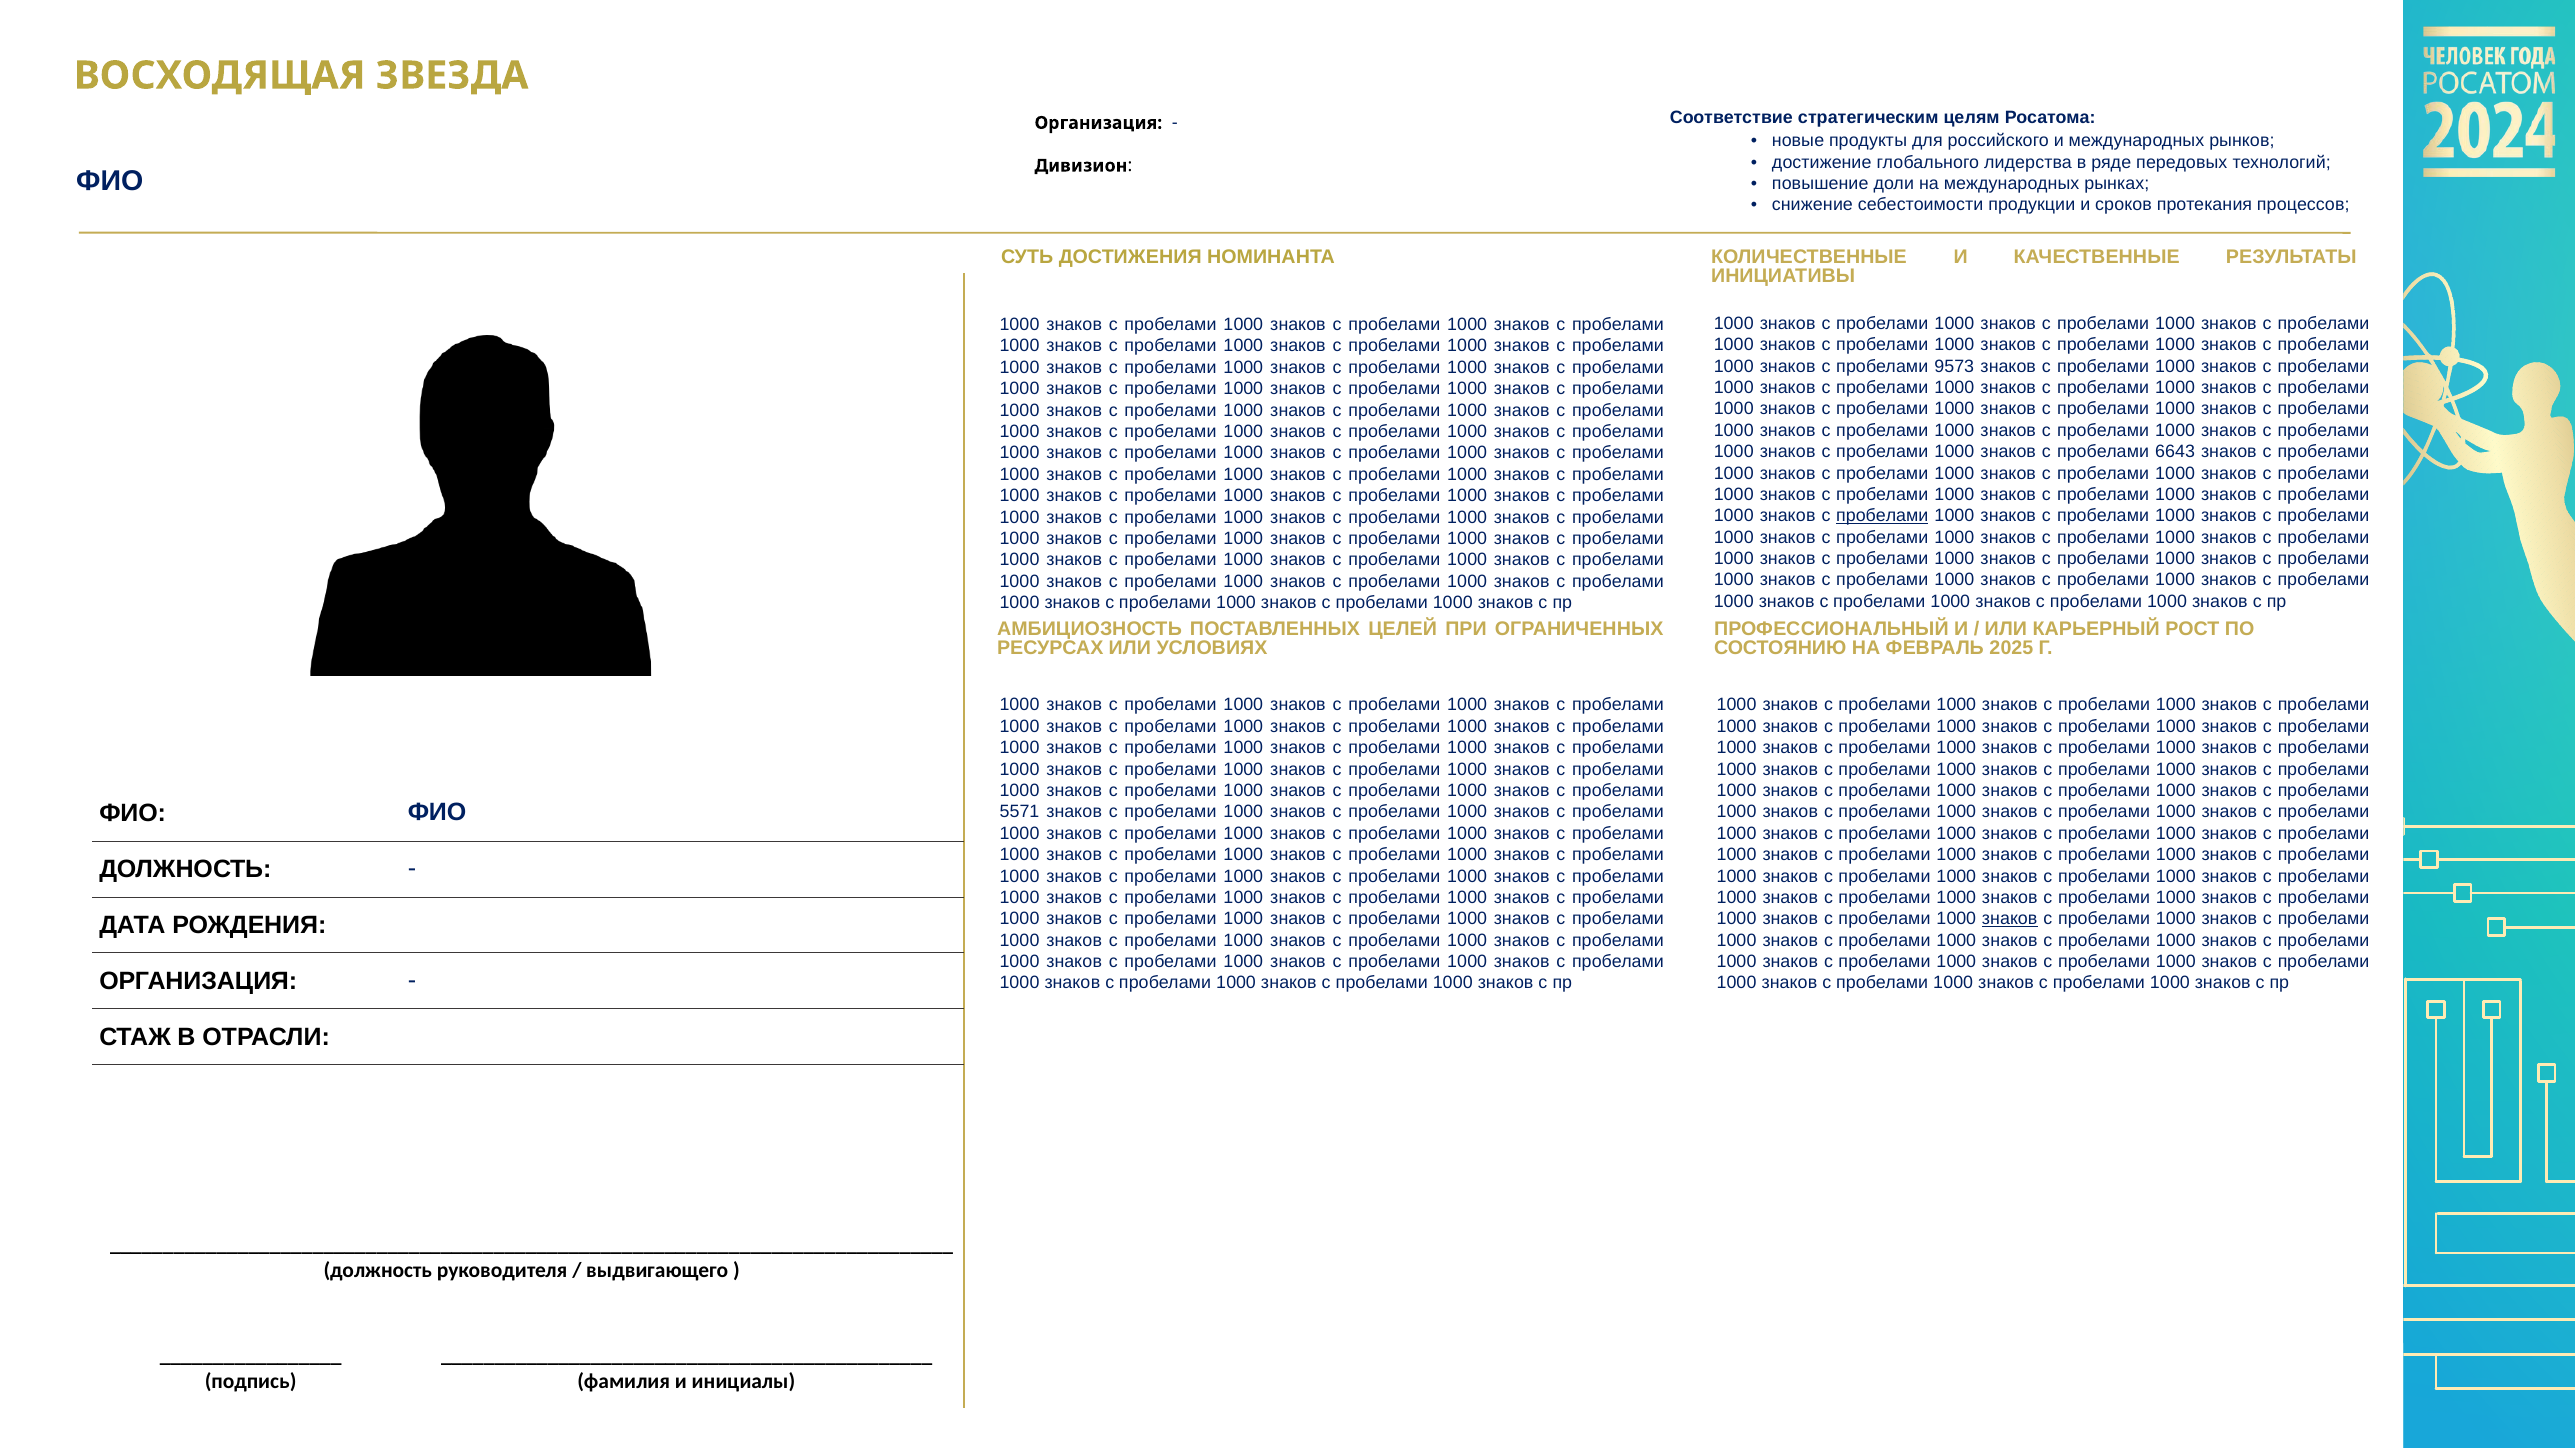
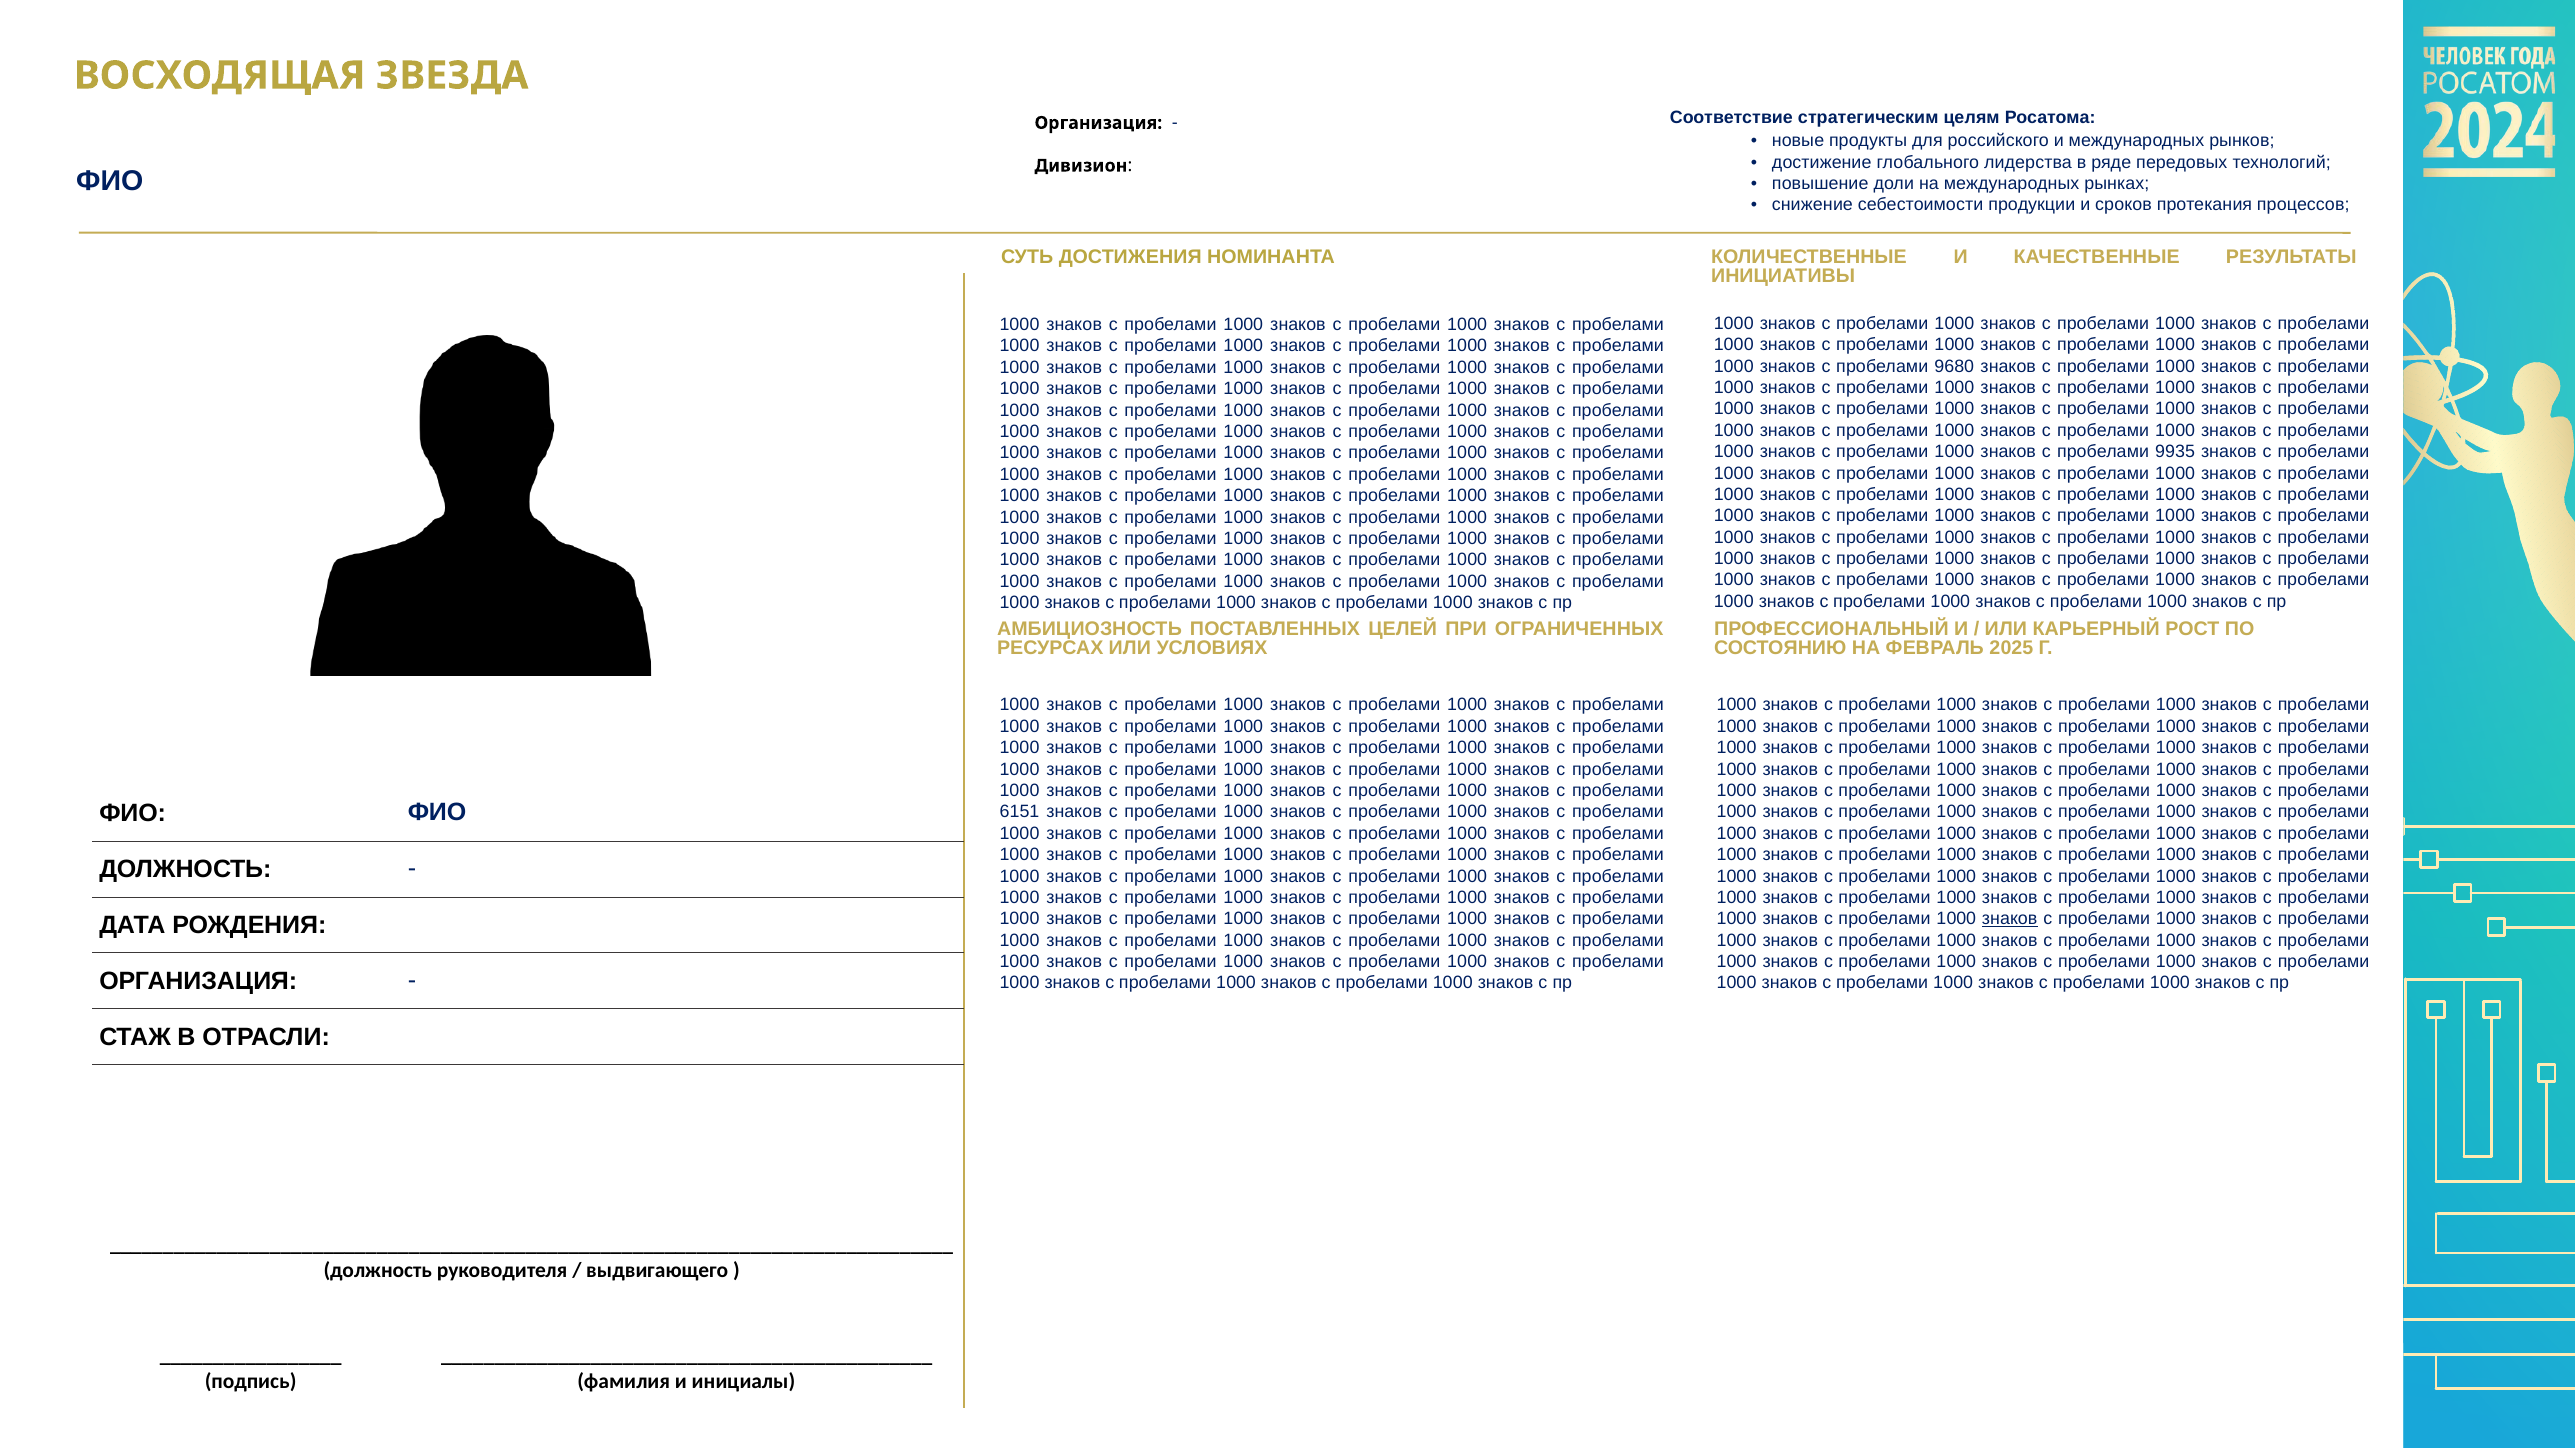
9573: 9573 -> 9680 (1954, 366)
6643: 6643 -> 9935 (2175, 452)
пробелами underline: present -> none (1882, 516)
5571: 5571 -> 6151 (1020, 812)
